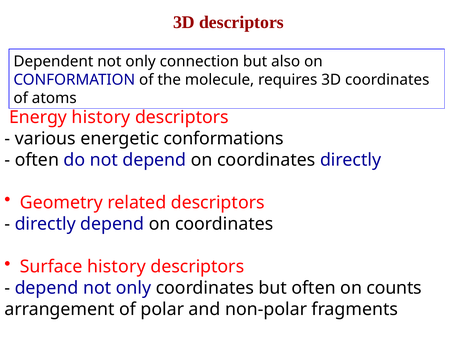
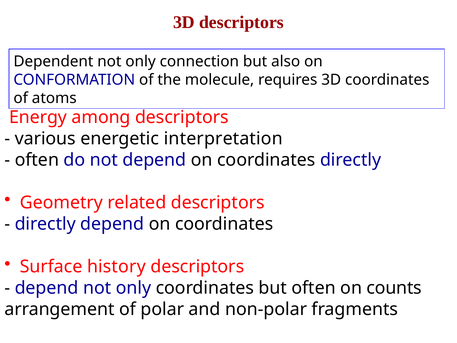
Energy history: history -> among (101, 117)
conformations: conformations -> interpretation (223, 138)
